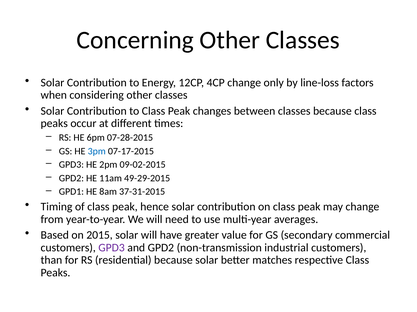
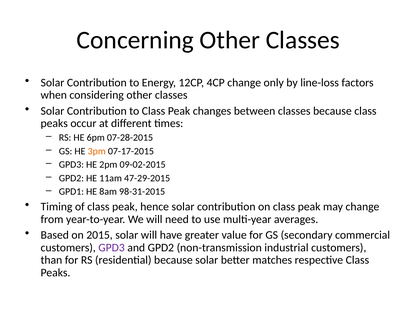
3pm colour: blue -> orange (97, 152)
49-29-2015: 49-29-2015 -> 47-29-2015 (147, 179)
37-31-2015: 37-31-2015 -> 98-31-2015 (142, 192)
